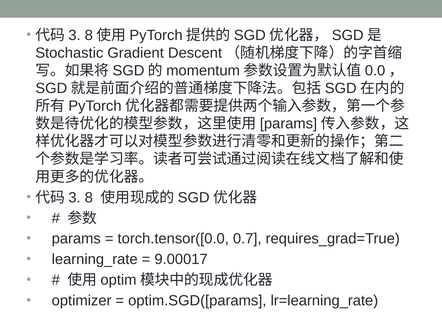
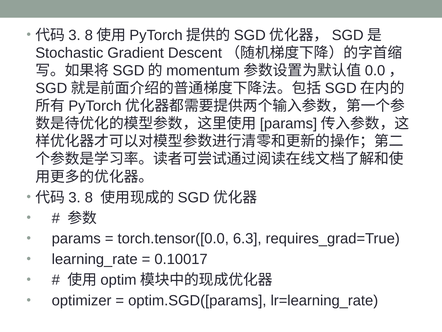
0.7: 0.7 -> 6.3 (247, 238)
9.00017: 9.00017 -> 0.10017 (181, 259)
